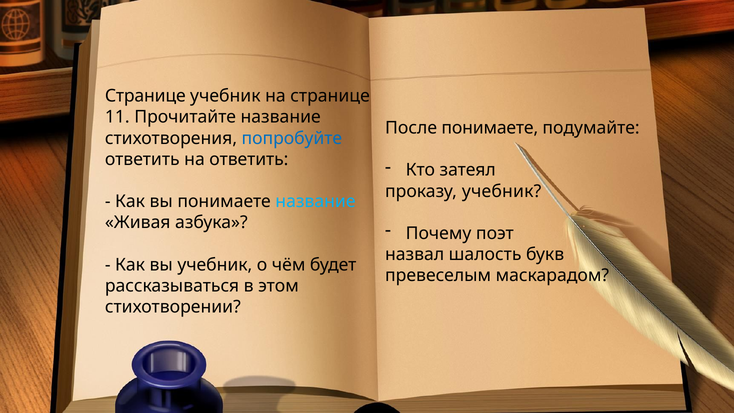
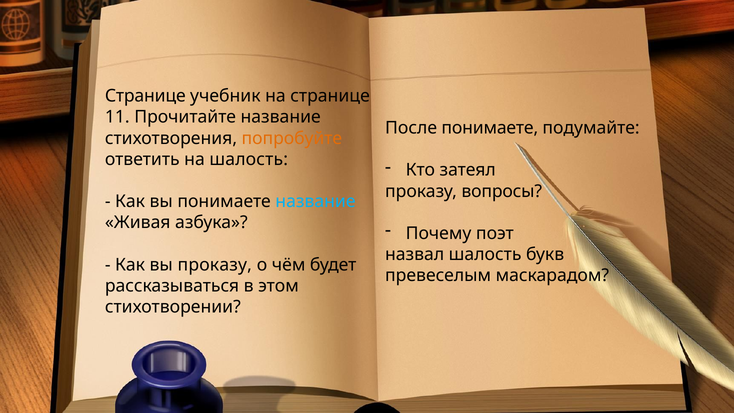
попробуйте colour: blue -> orange (292, 138)
на ответить: ответить -> шалость (249, 159)
проказу учебник: учебник -> вопросы (502, 191)
вы учебник: учебник -> проказу (215, 265)
